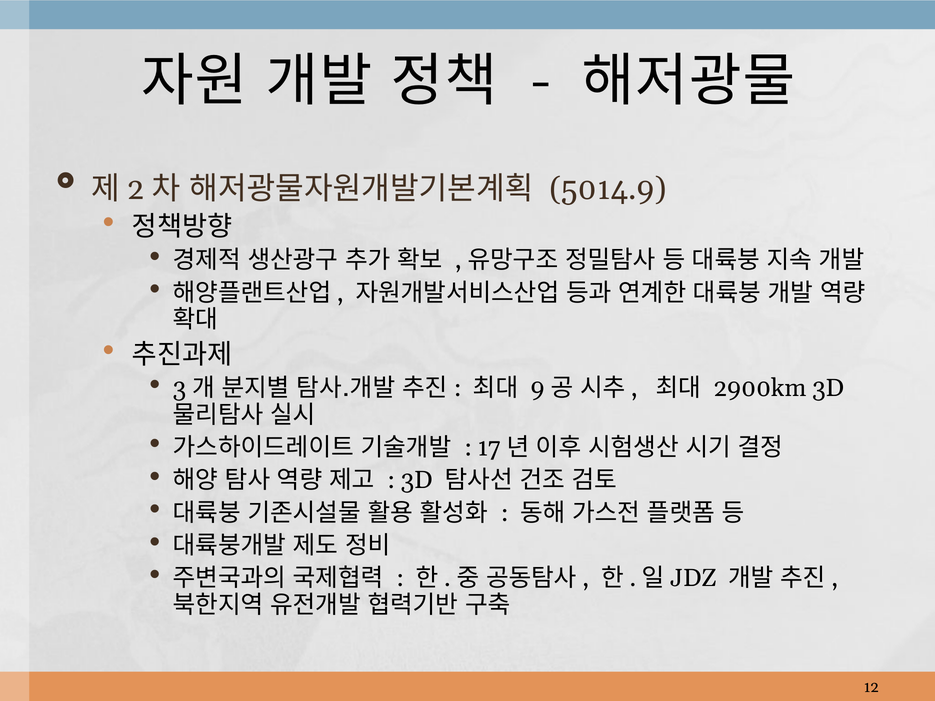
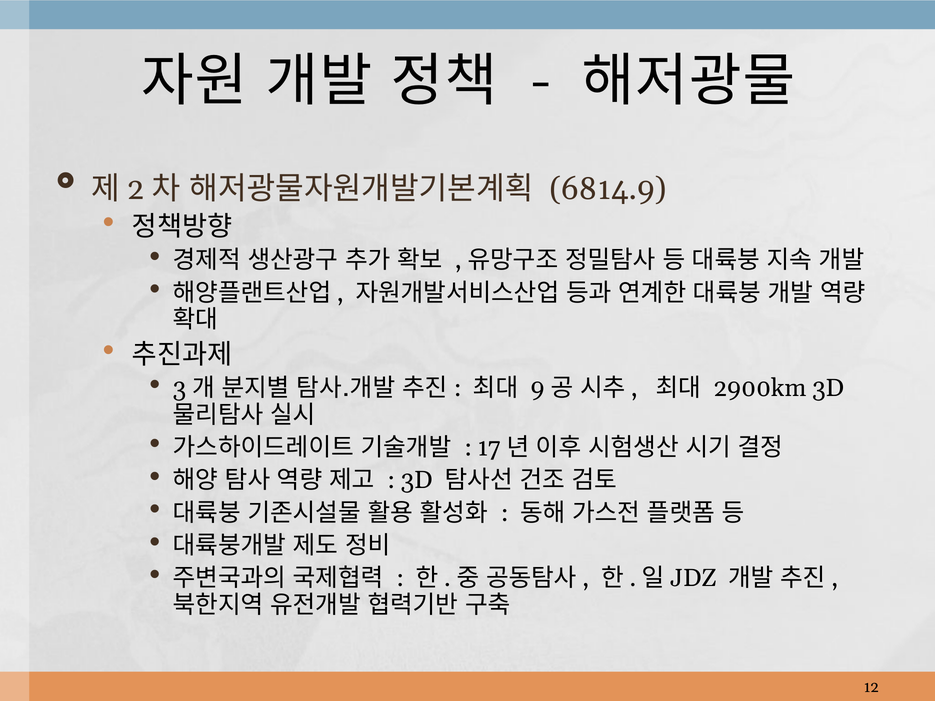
5014.9: 5014.9 -> 6814.9 (608, 189)
